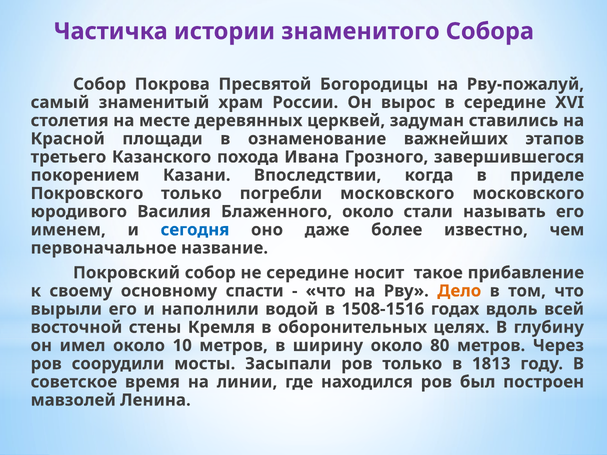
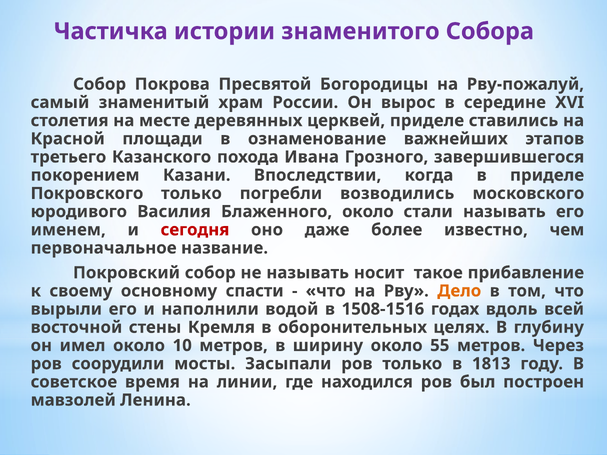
церквей задуман: задуман -> приделе (427, 121)
погребли московского: московского -> возводились (397, 193)
сегодня colour: blue -> red (195, 230)
не середине: середине -> называть (308, 273)
80: 80 -> 55 (440, 346)
